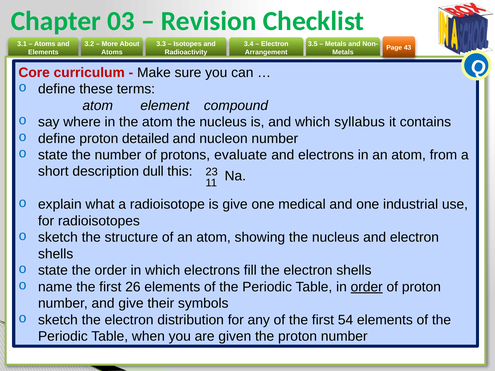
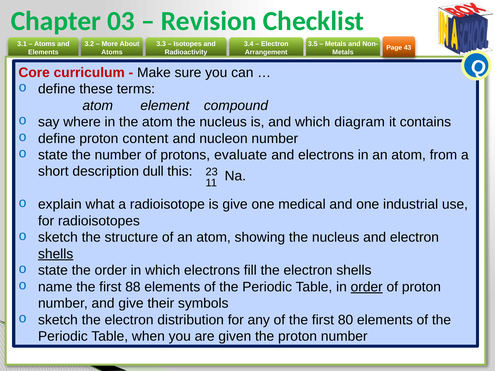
syllabus: syllabus -> diagram (360, 122)
detailed: detailed -> content (145, 139)
shells underline: none -> present (56, 254)
26: 26 -> 88 (133, 287)
54: 54 -> 80 (346, 320)
